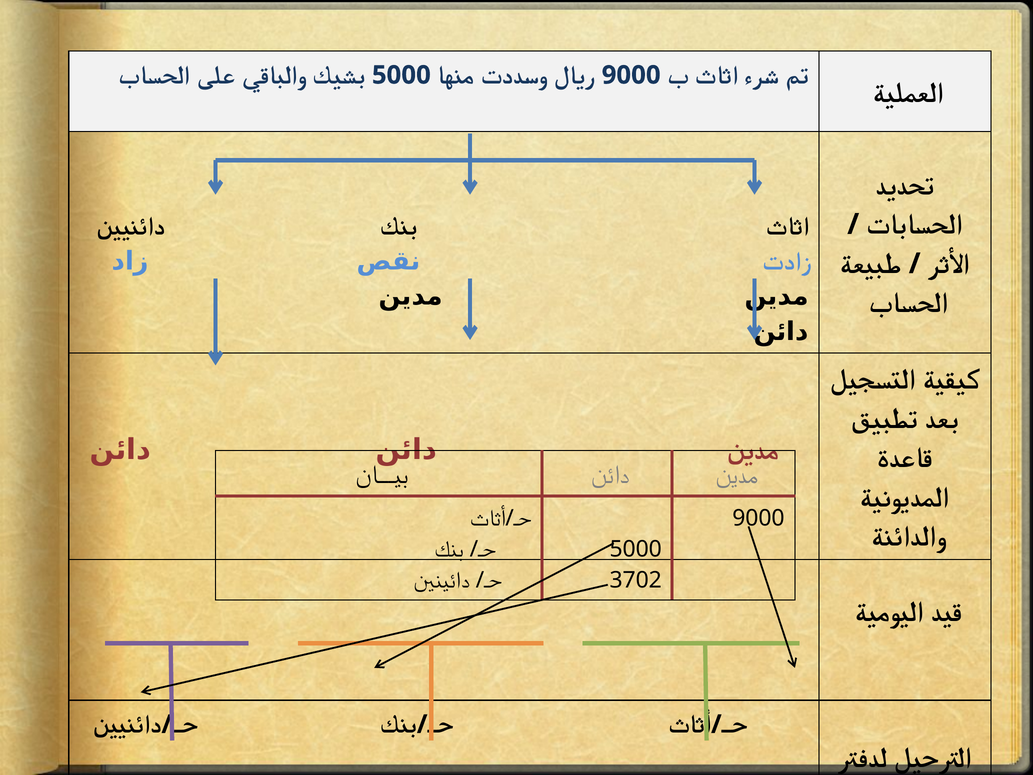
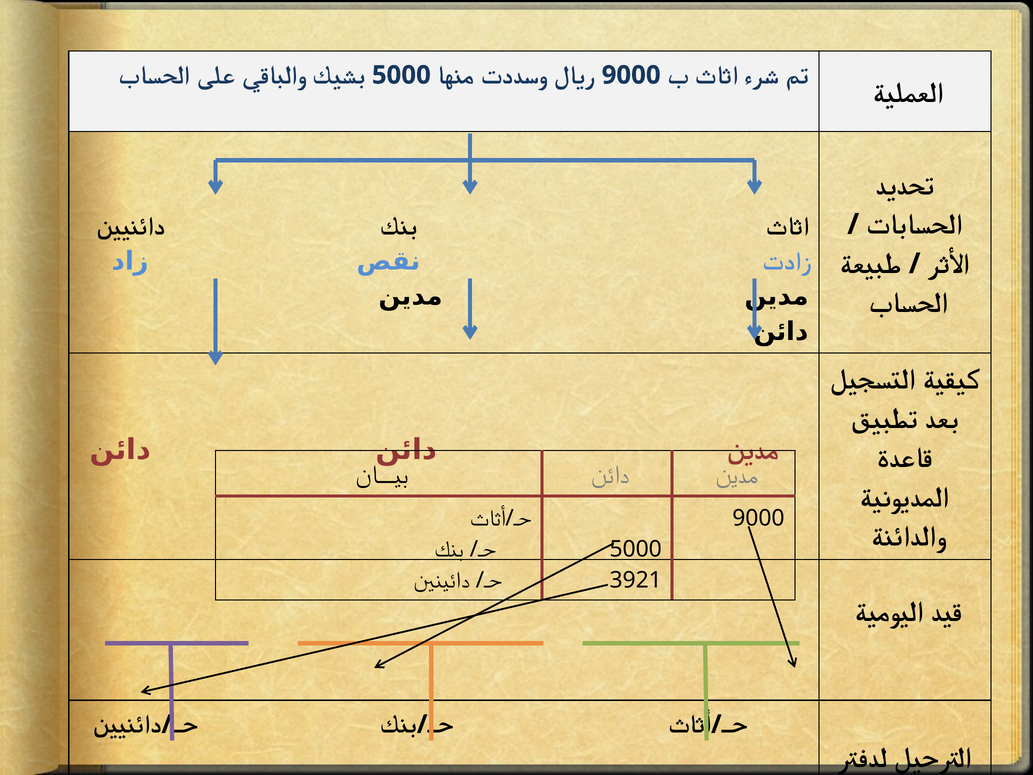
3702: 3702 -> 3921 (636, 580)
